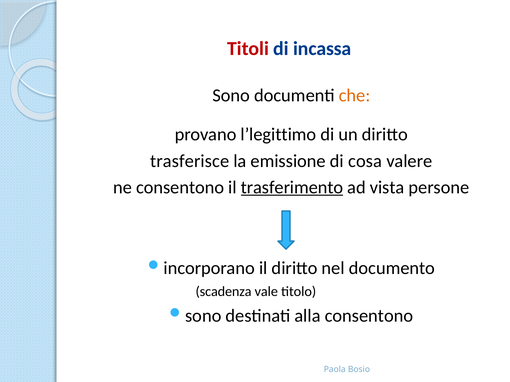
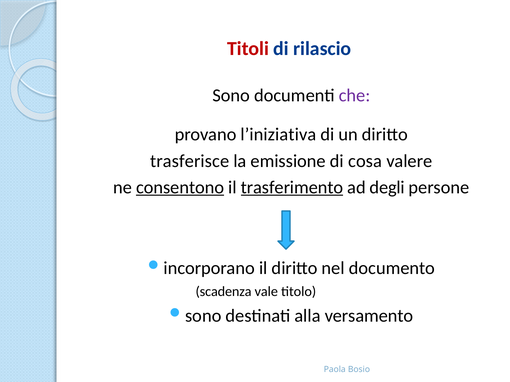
incassa: incassa -> rilascio (322, 49)
che colour: orange -> purple (355, 96)
l’legittimo: l’legittimo -> l’iniziativa (278, 135)
consentono underline: none -> present (180, 188)
vista: vista -> degli (387, 188)
alla consentono: consentono -> versamento (369, 316)
